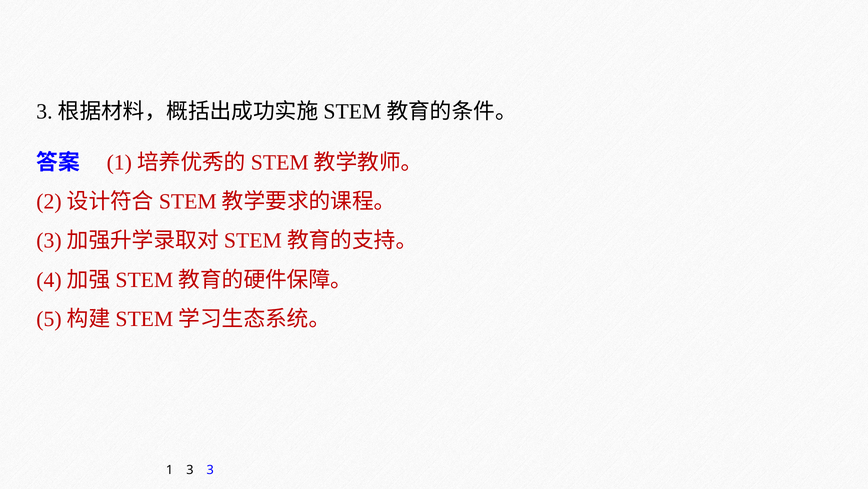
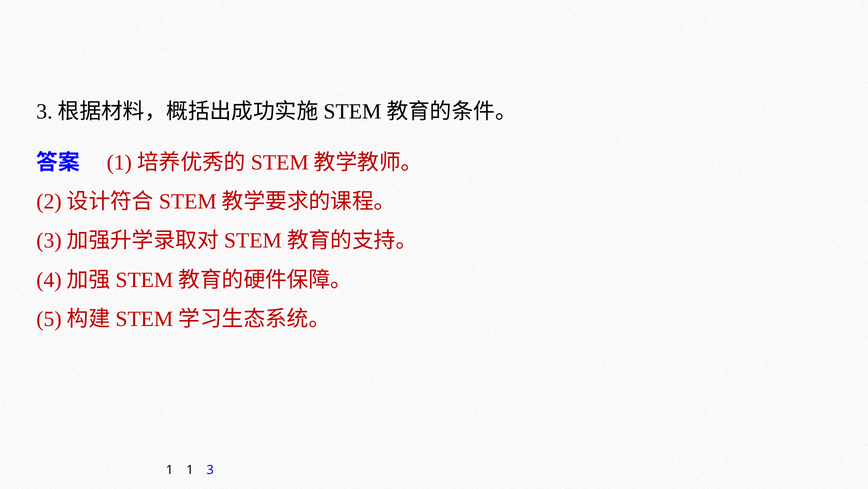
1 3: 3 -> 1 (190, 469)
